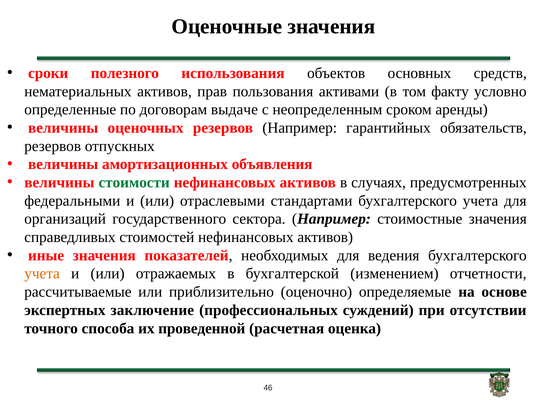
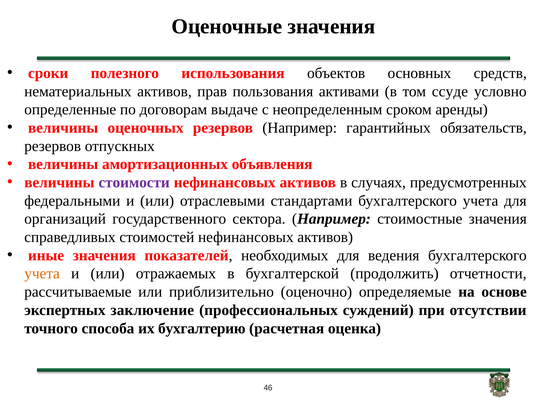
факту: факту -> ссуде (450, 91)
стоимости colour: green -> purple (134, 183)
изменением: изменением -> продолжить (394, 274)
проведенной: проведенной -> бухгалтерию (202, 329)
